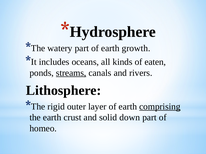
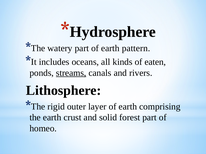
growth: growth -> pattern (136, 48)
comprising underline: present -> none (160, 107)
down: down -> forest (130, 118)
